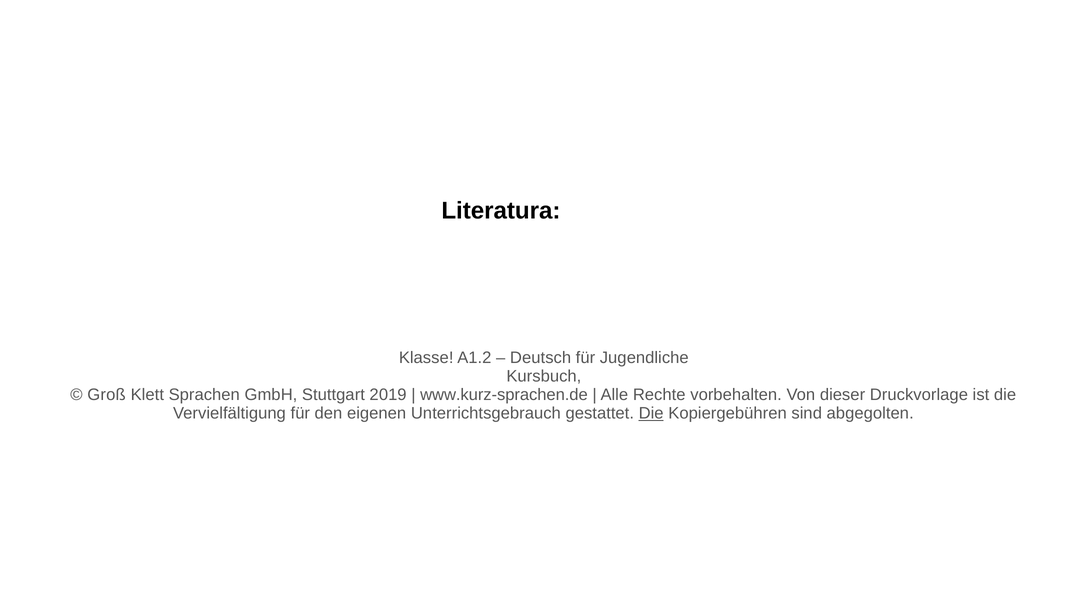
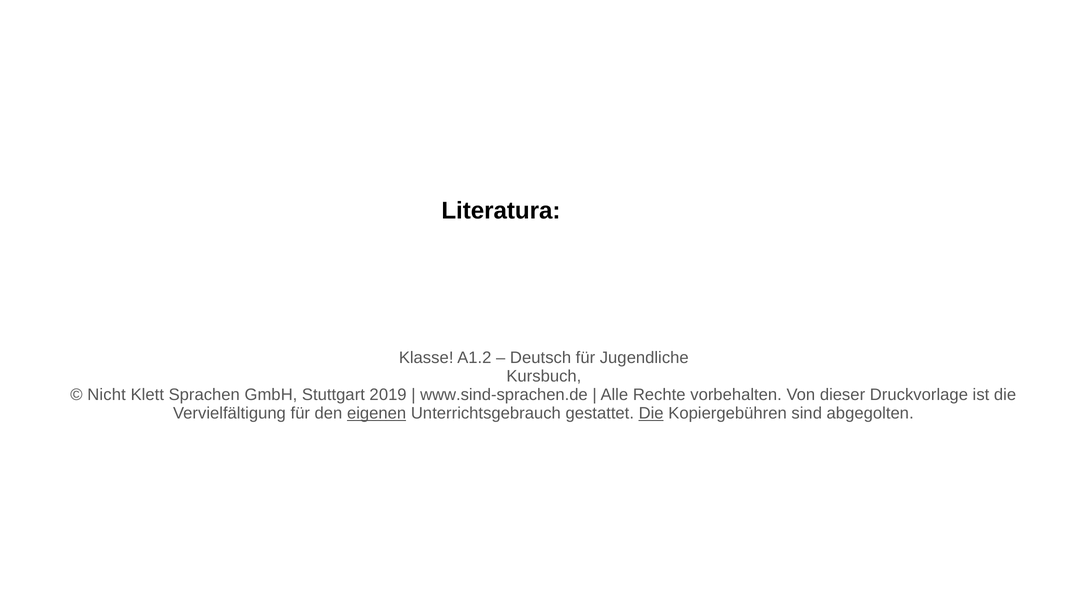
Groß: Groß -> Nicht (107, 395)
www.kurz-sprachen.de: www.kurz-sprachen.de -> www.sind-sprachen.de (504, 395)
eigenen underline: none -> present (377, 413)
